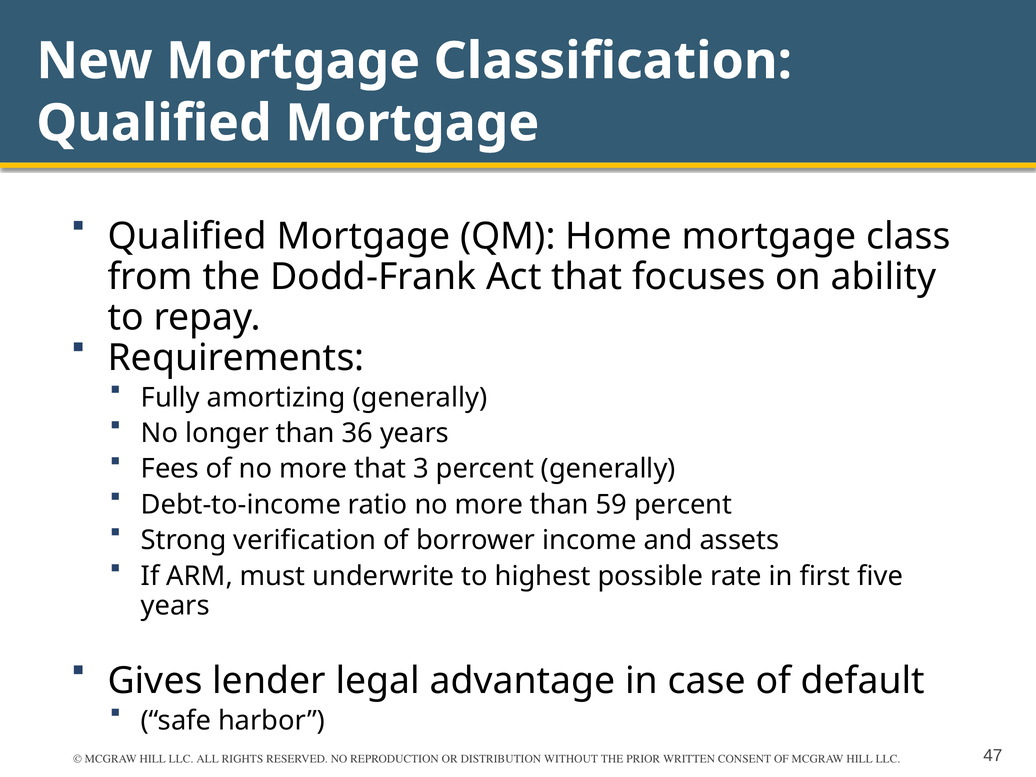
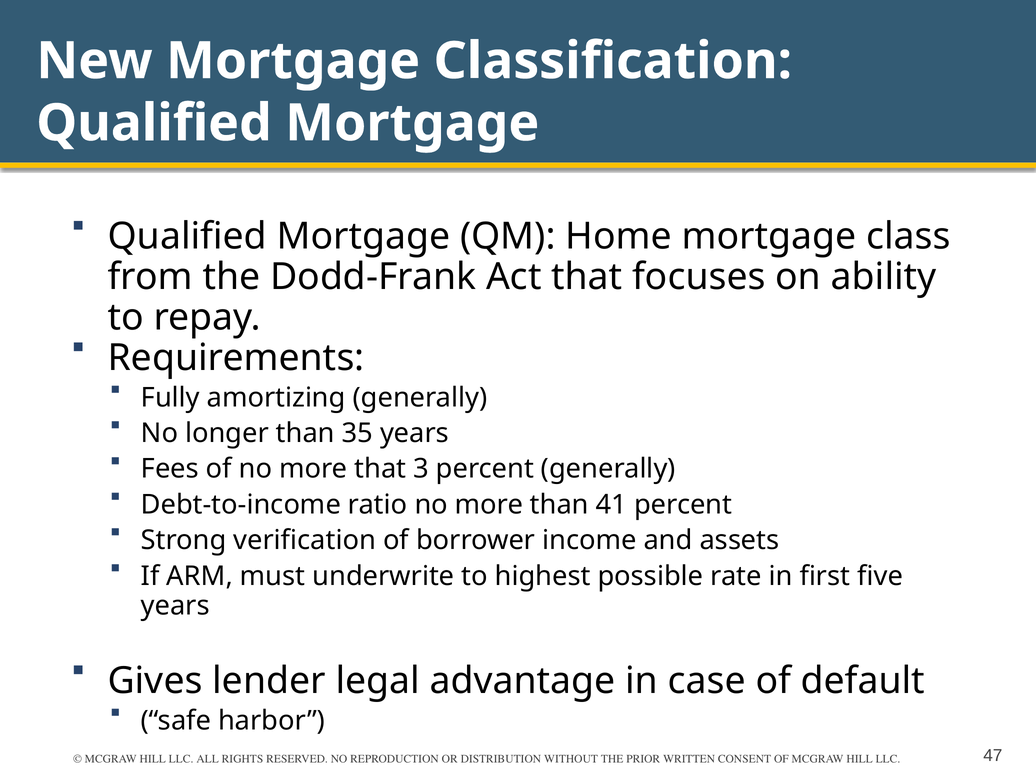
36: 36 -> 35 (357, 433)
59: 59 -> 41 (611, 505)
